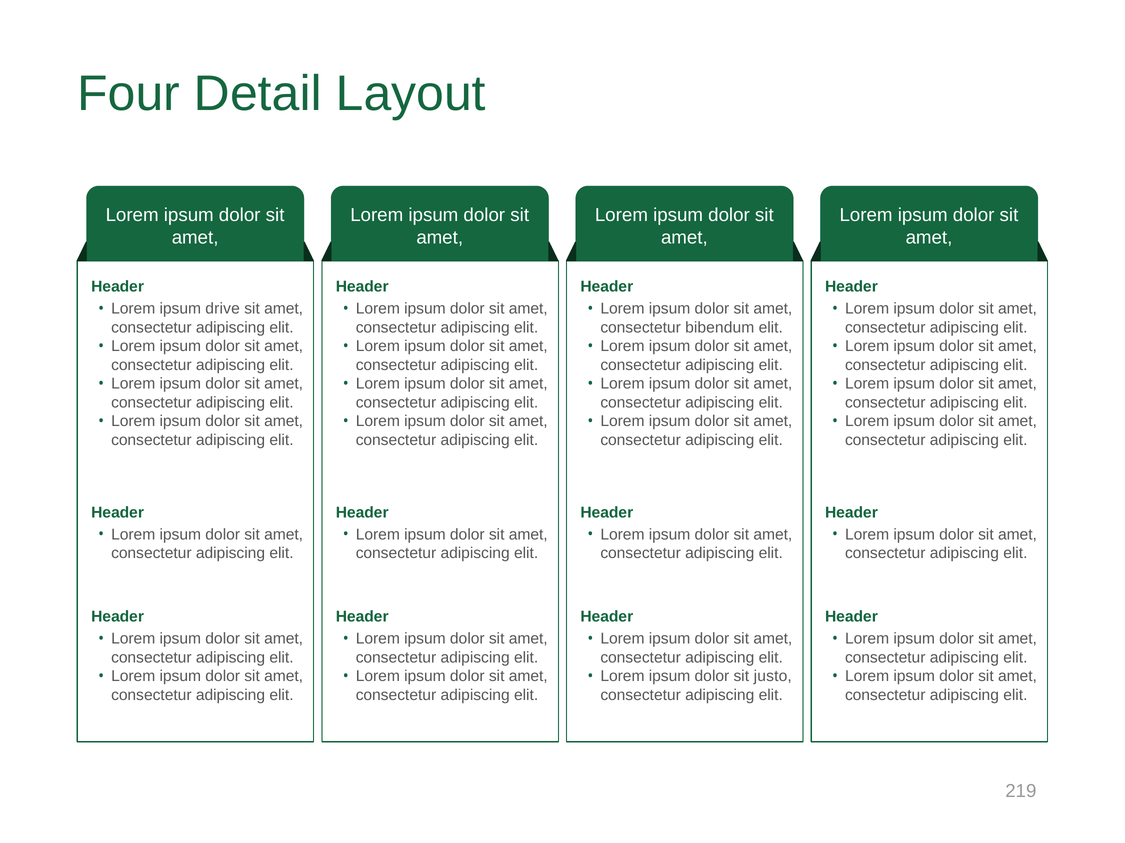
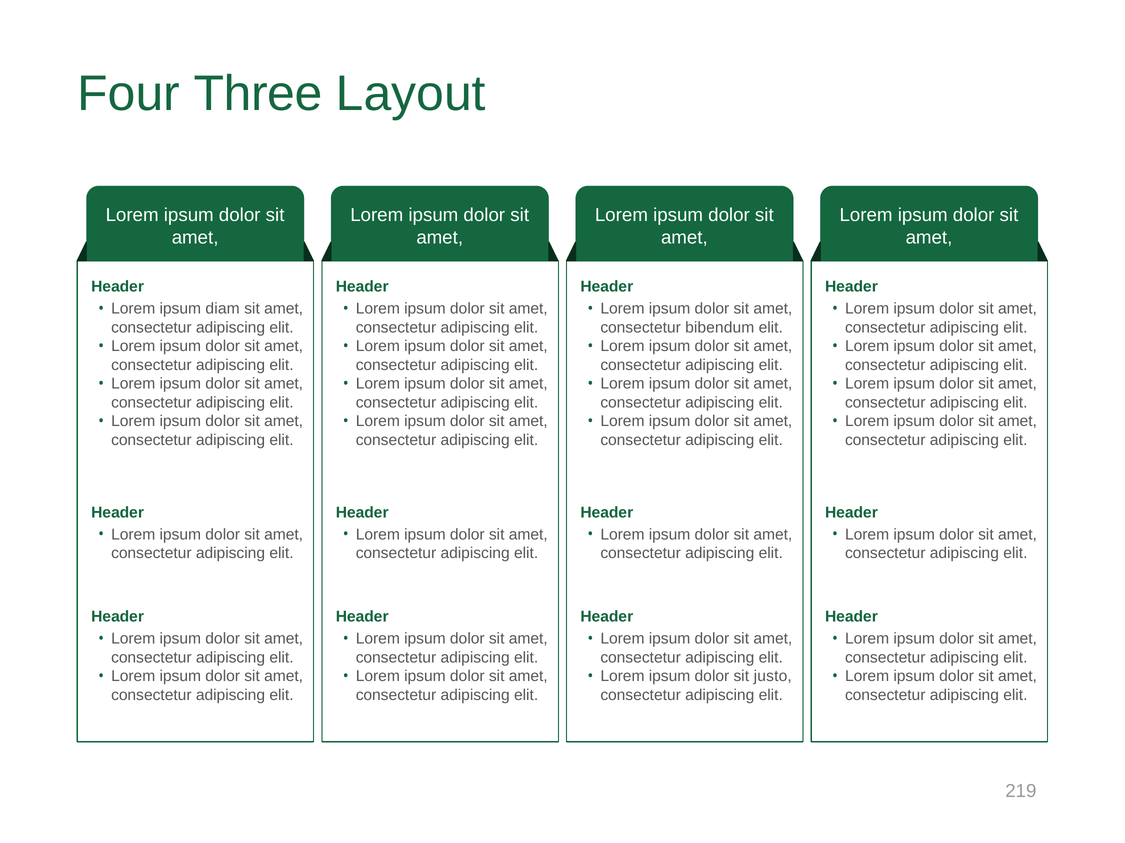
Detail: Detail -> Three (258, 94)
drive: drive -> diam (223, 309)
